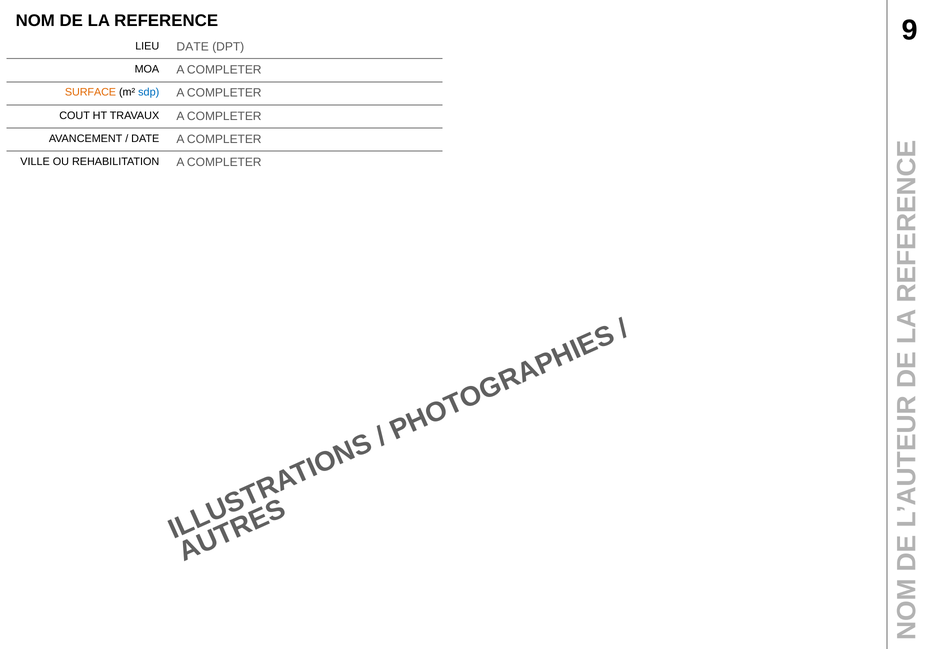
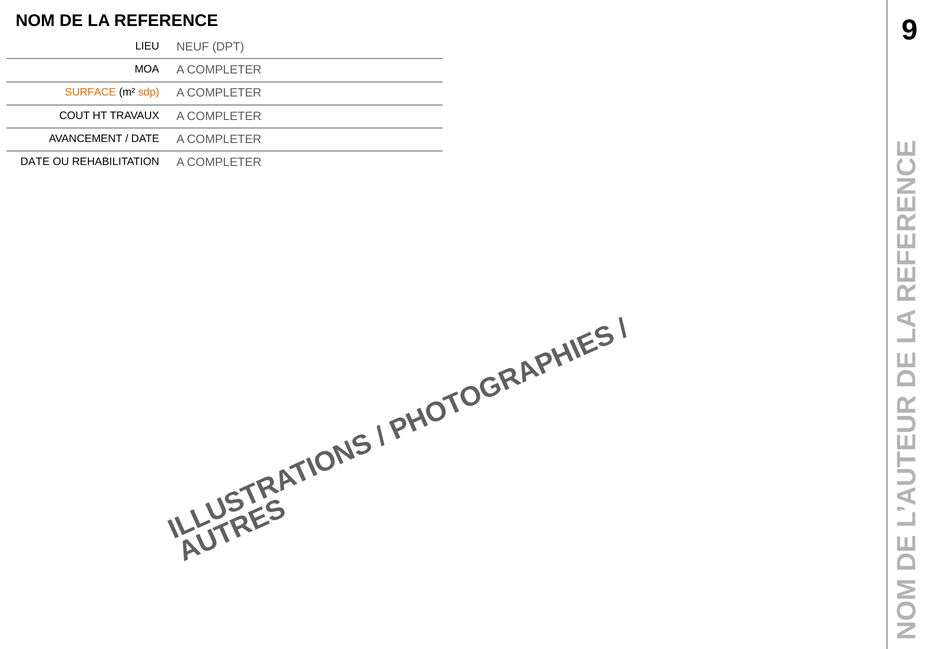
LIEU DATE: DATE -> NEUF (193, 47)
sdp colour: blue -> orange (149, 92)
VILLE: VILLE -> DATE (35, 162)
